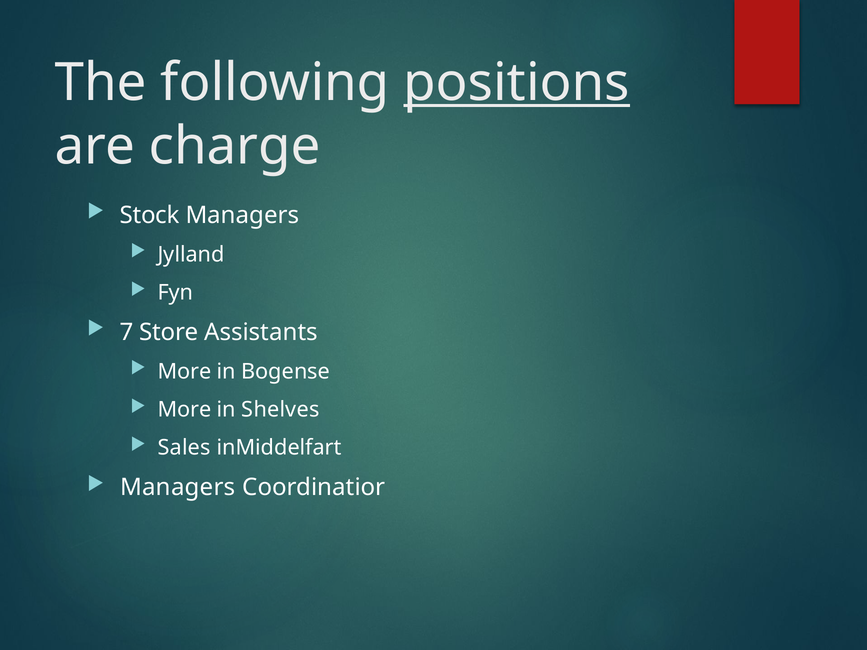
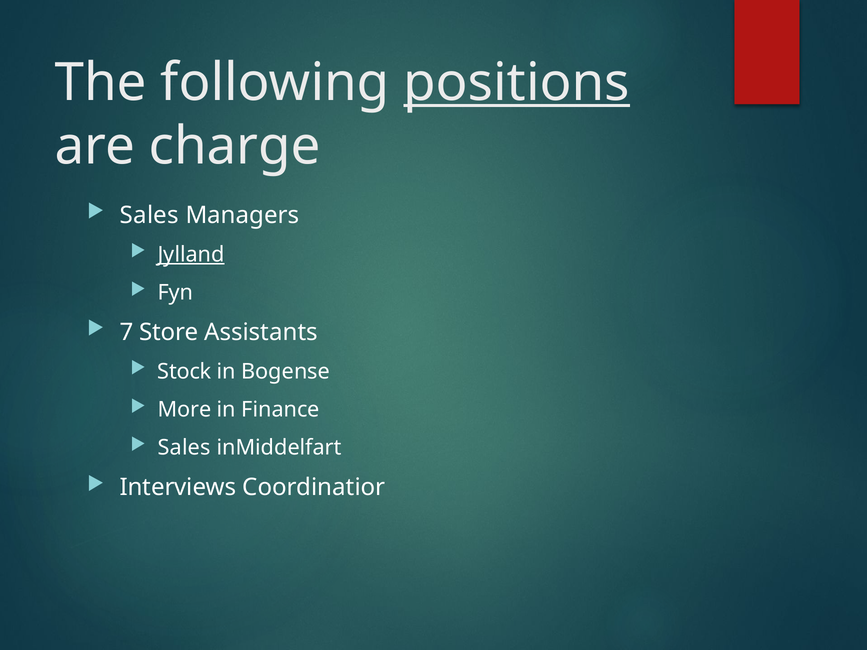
Stock: Stock -> Sales (149, 215)
Jylland underline: none -> present (191, 254)
More: More -> Stock (184, 372)
Shelves: Shelves -> Finance (281, 410)
Managers: Managers -> Interviews (178, 487)
